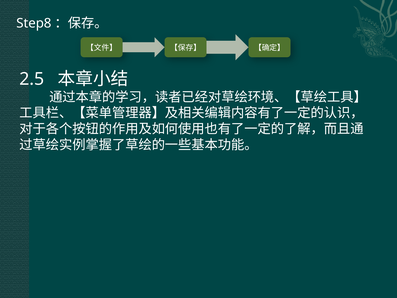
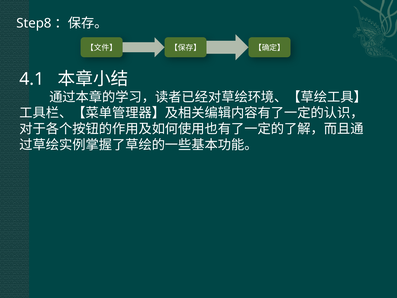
2.5: 2.5 -> 4.1 (32, 79)
